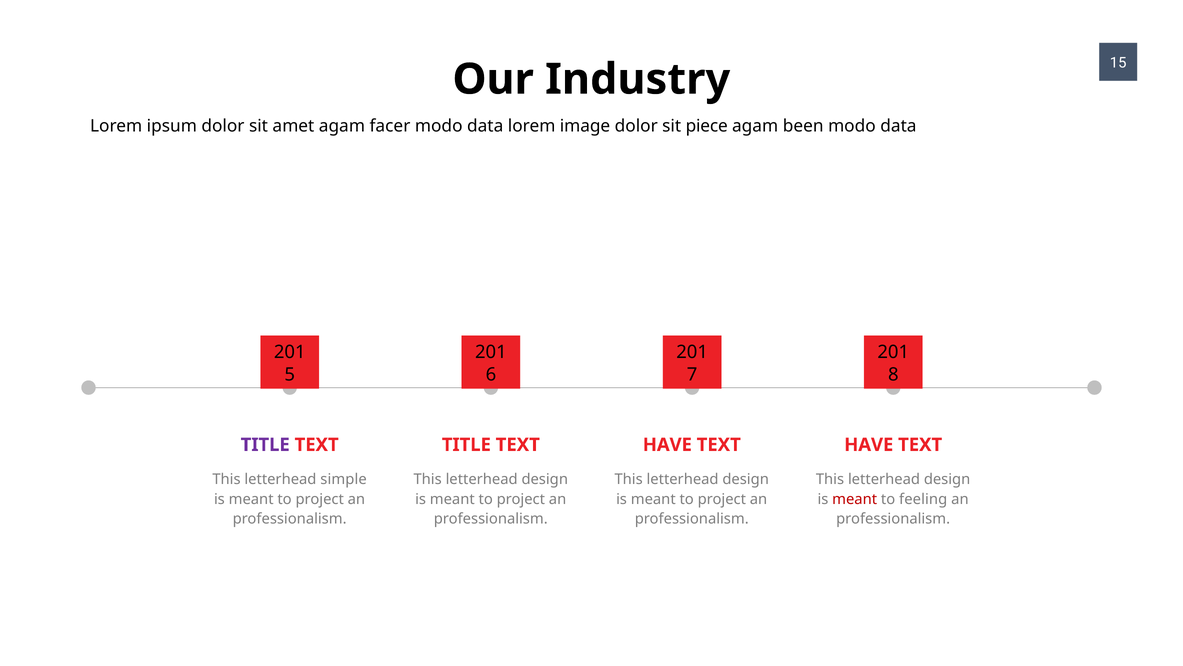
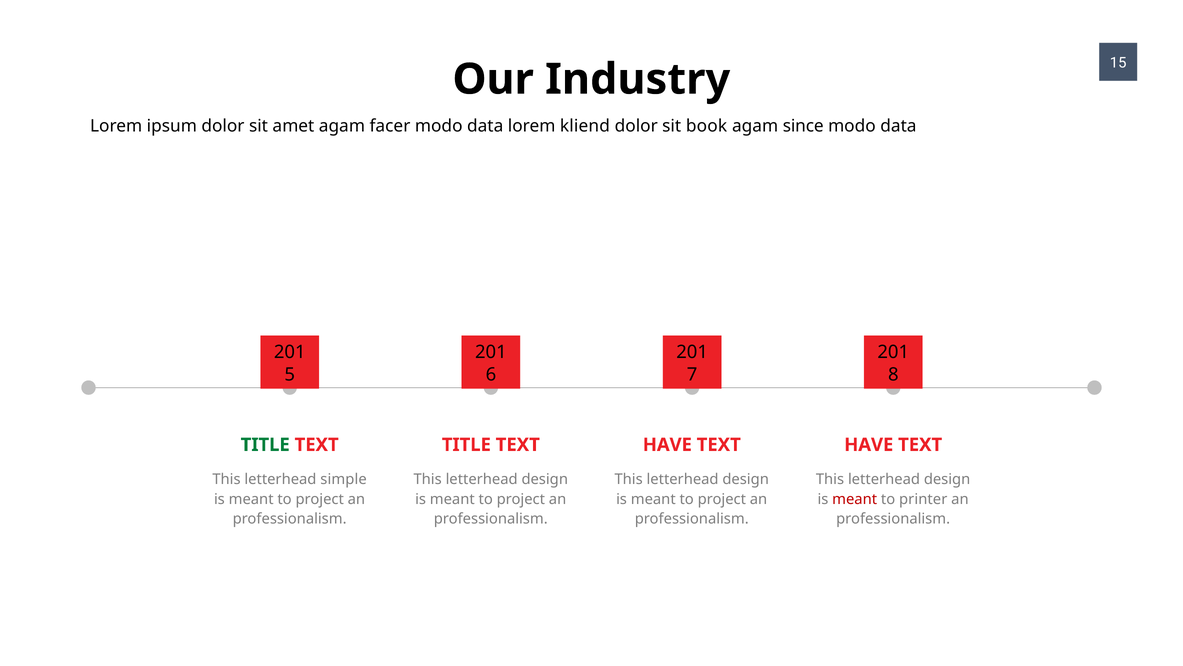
image: image -> kliend (585, 126)
piece: piece -> book (707, 126)
been: been -> since (803, 126)
TITLE colour: purple -> green (265, 444)
feeling: feeling -> printer (923, 499)
